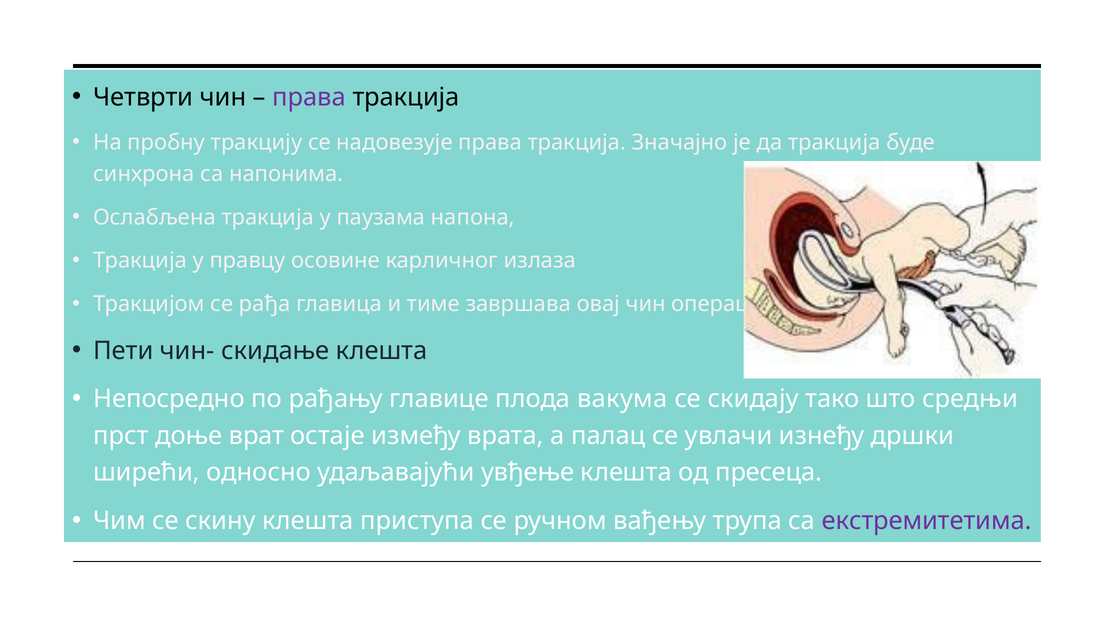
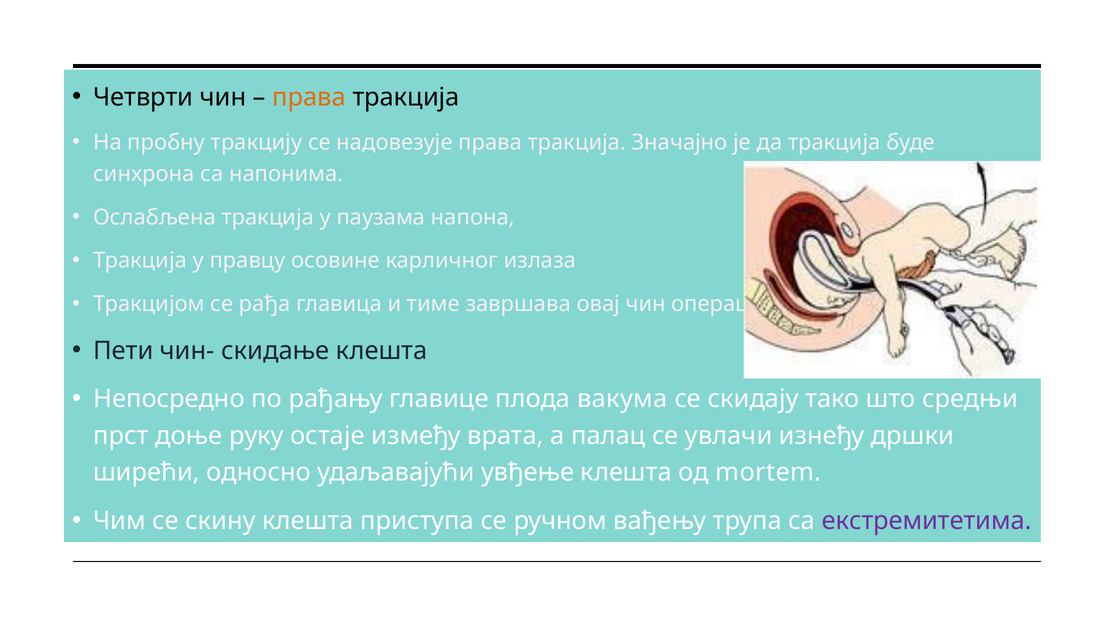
права colour: purple -> orange (309, 97)
врат: врат -> руку (256, 435)
пресеца: пресеца -> mortem (768, 472)
